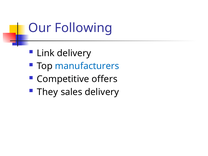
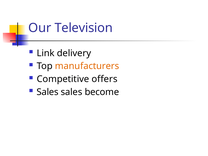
Following: Following -> Television (84, 28)
manufacturers colour: blue -> orange (87, 66)
They: They -> Sales (48, 92)
sales delivery: delivery -> become (102, 92)
